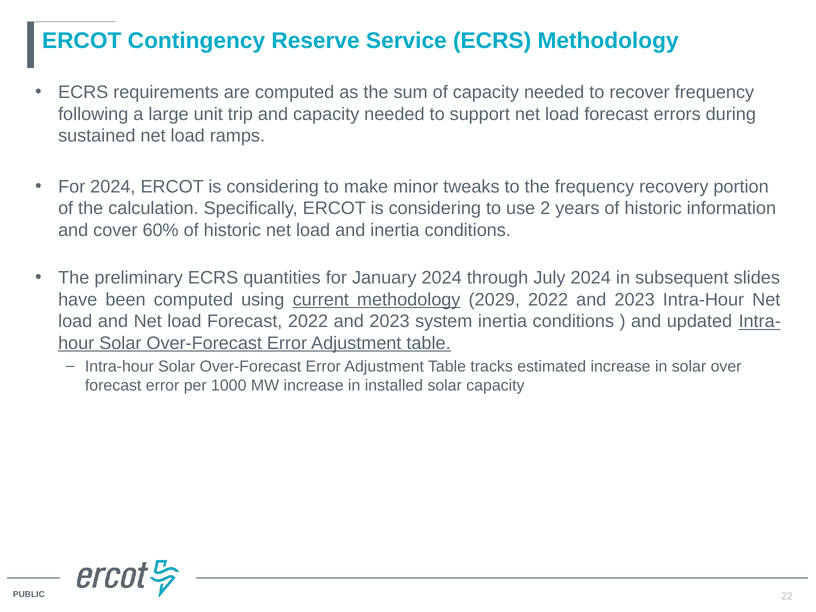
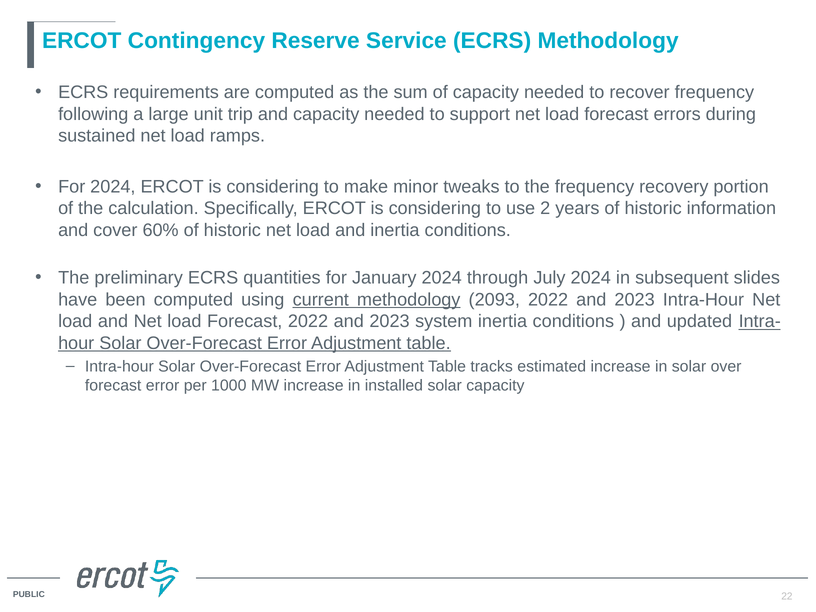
2029: 2029 -> 2093 (494, 300)
